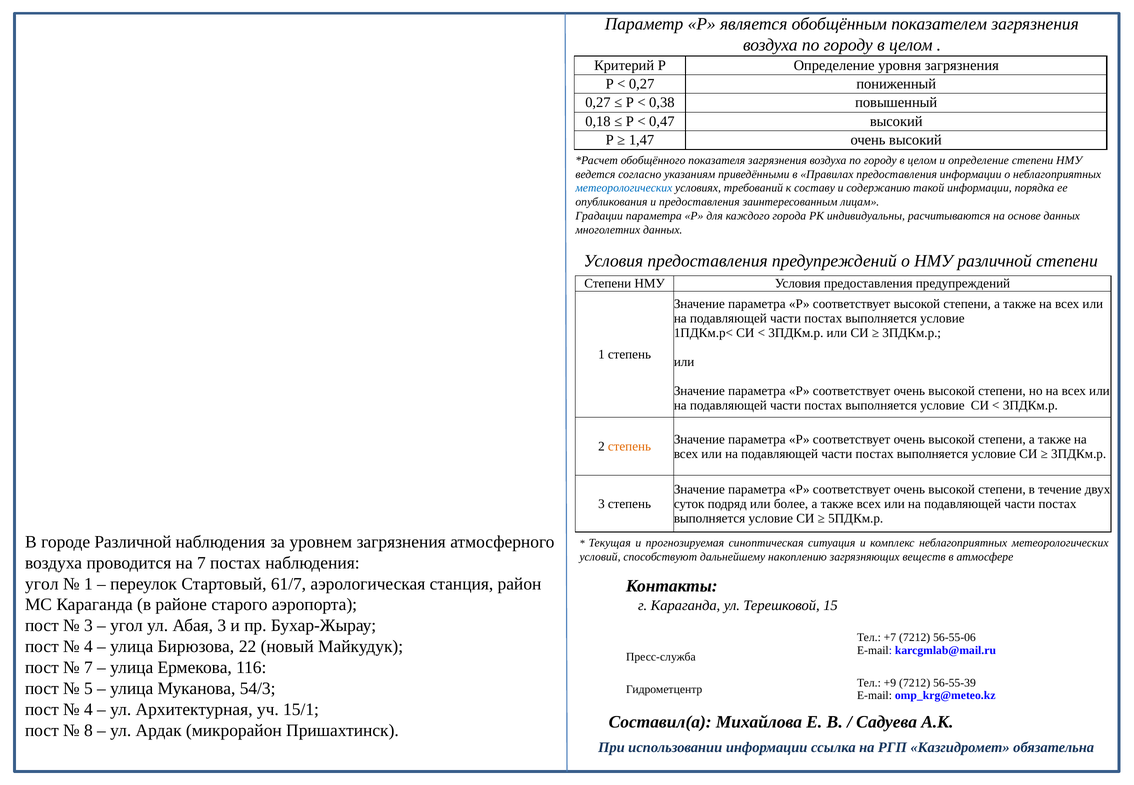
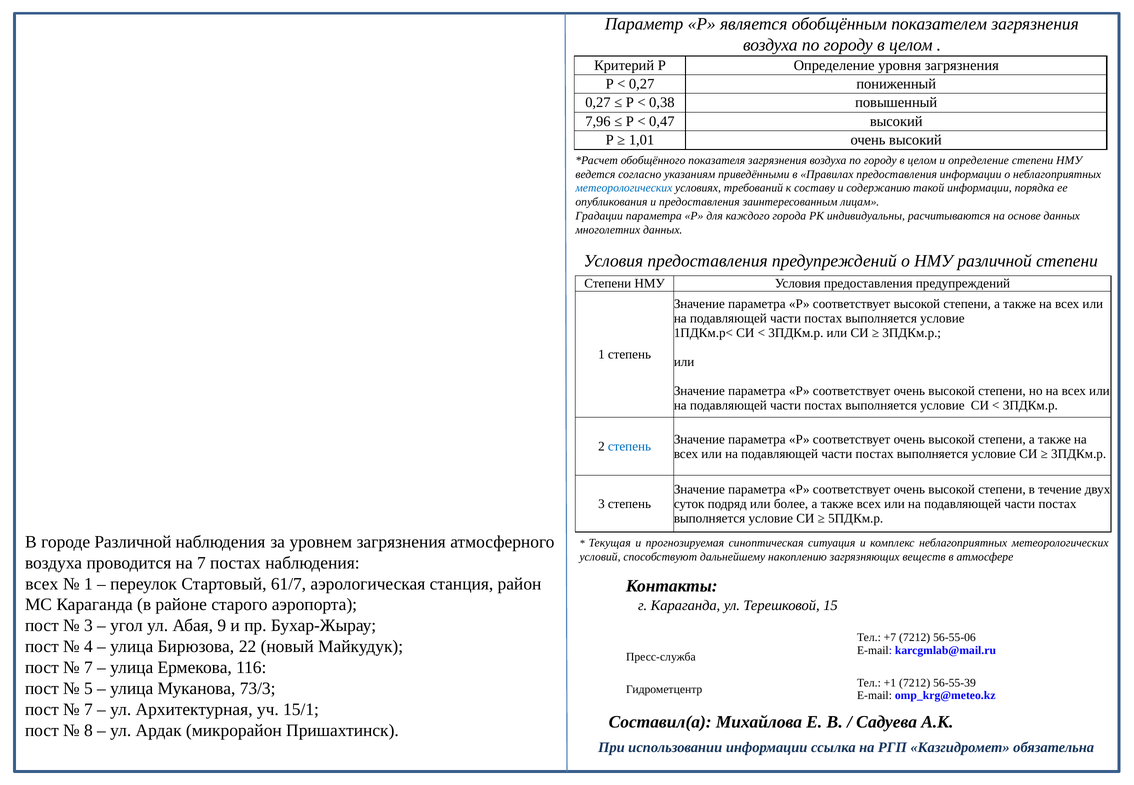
0,18: 0,18 -> 7,96 (598, 121)
1,47: 1,47 -> 1,01 (642, 140)
степень colour: orange -> blue (629, 446)
угол: угол -> всех (42, 584)
Абая 3: 3 -> 9 (222, 626)
+9: +9 -> +1 (890, 683)
54/3: 54/3 -> 73/3 (258, 688)
4: 4 -> 7 (88, 709)
